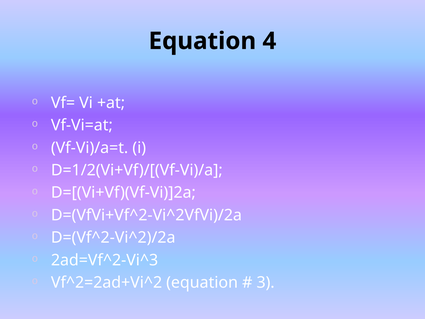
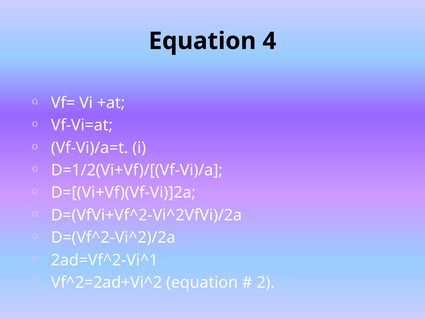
2ad=Vf^2-Vi^3: 2ad=Vf^2-Vi^3 -> 2ad=Vf^2-Vi^1 (105, 260)
3: 3 -> 2 (266, 282)
